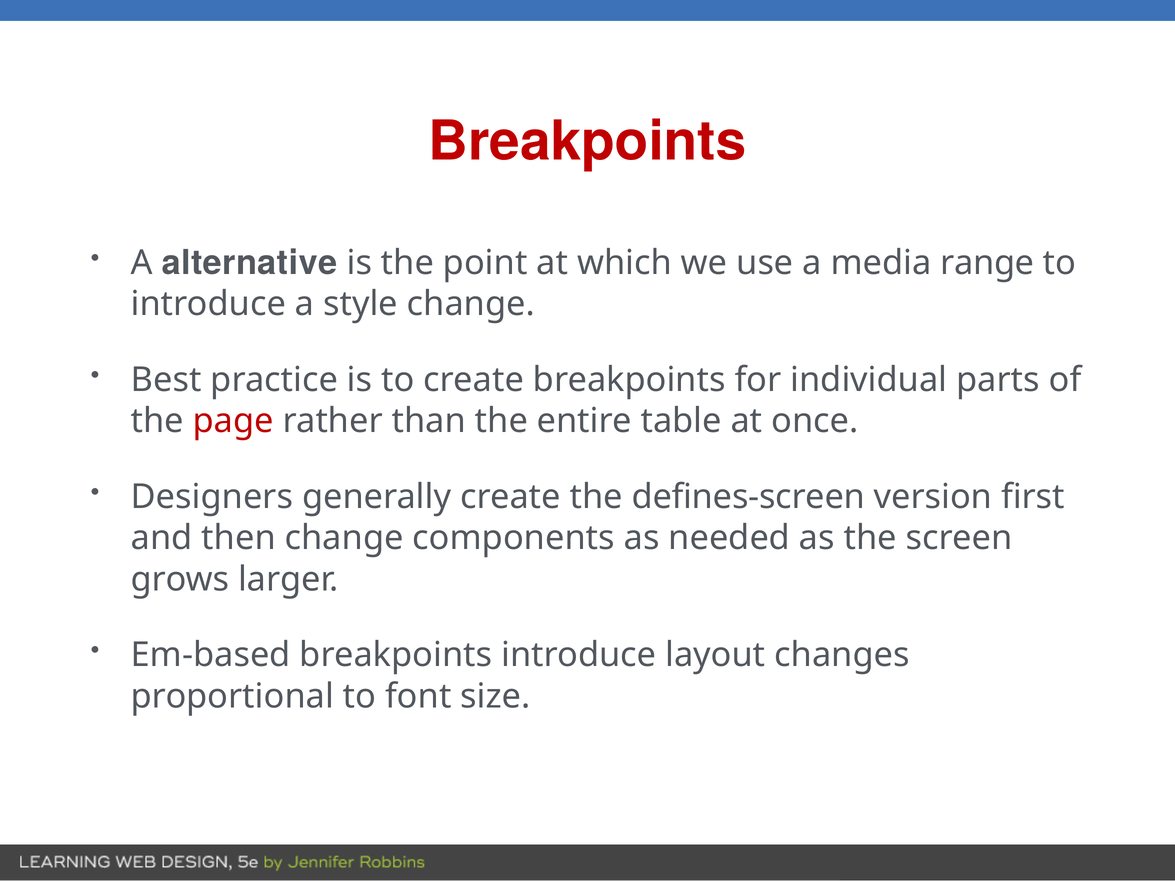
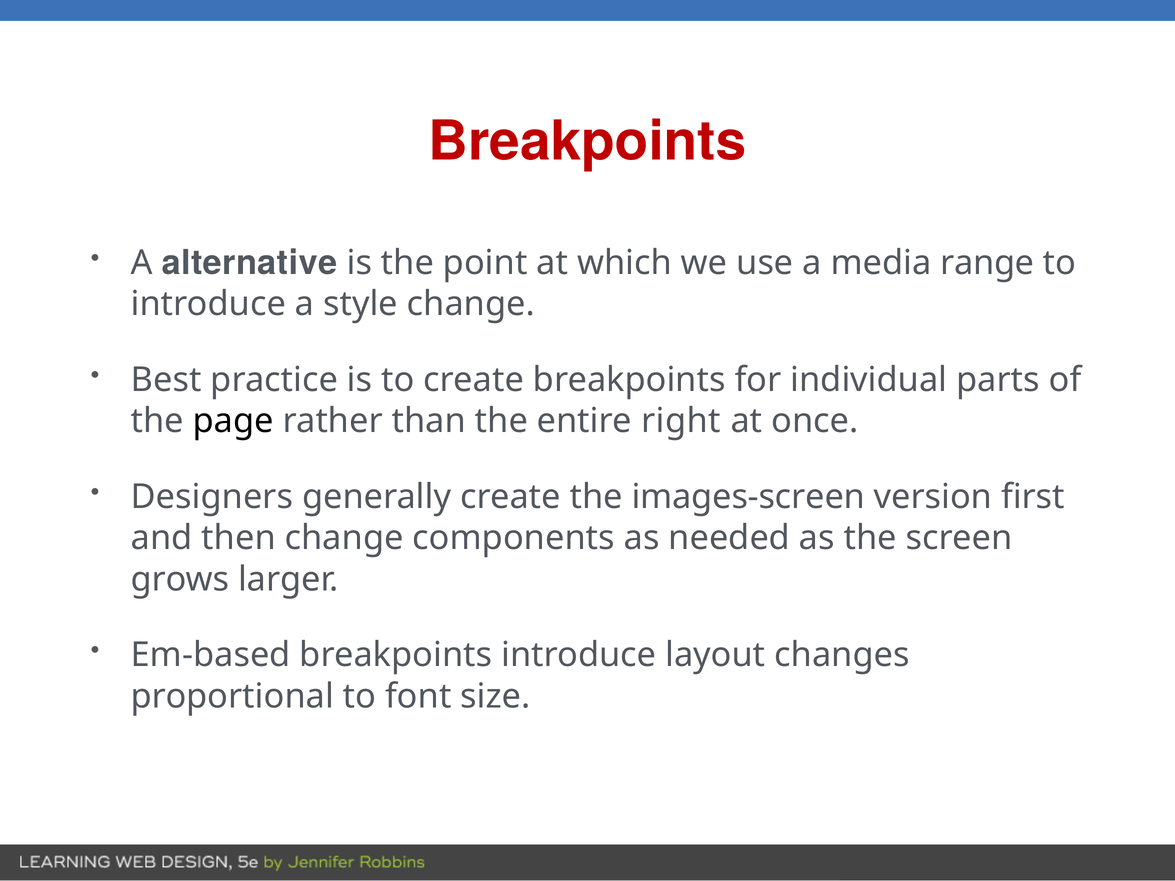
page colour: red -> black (233, 421)
table: table -> right (681, 421)
defines-screen: defines-screen -> images-screen (748, 497)
